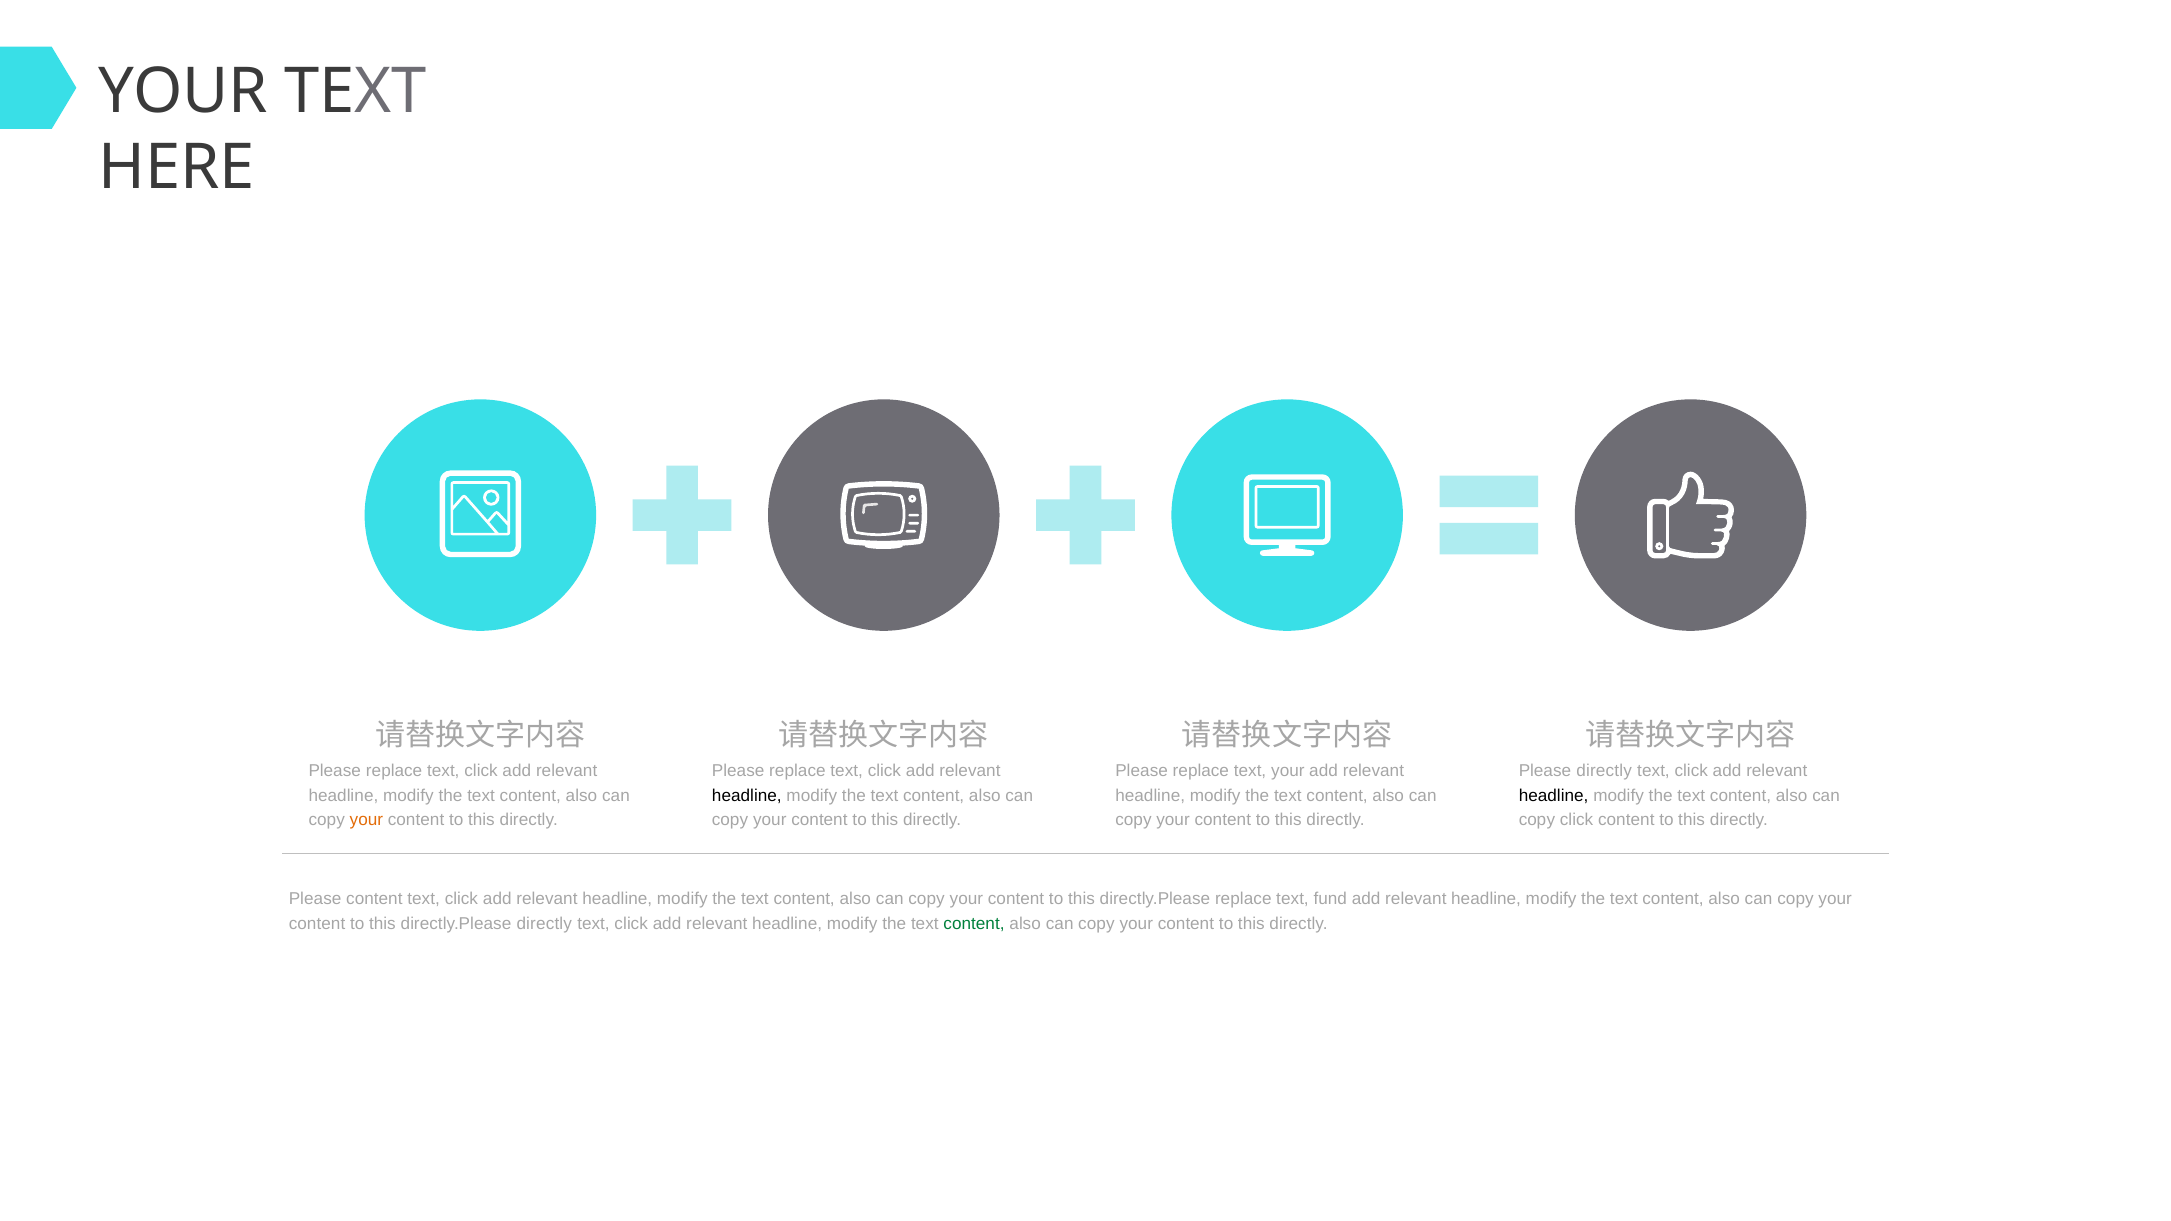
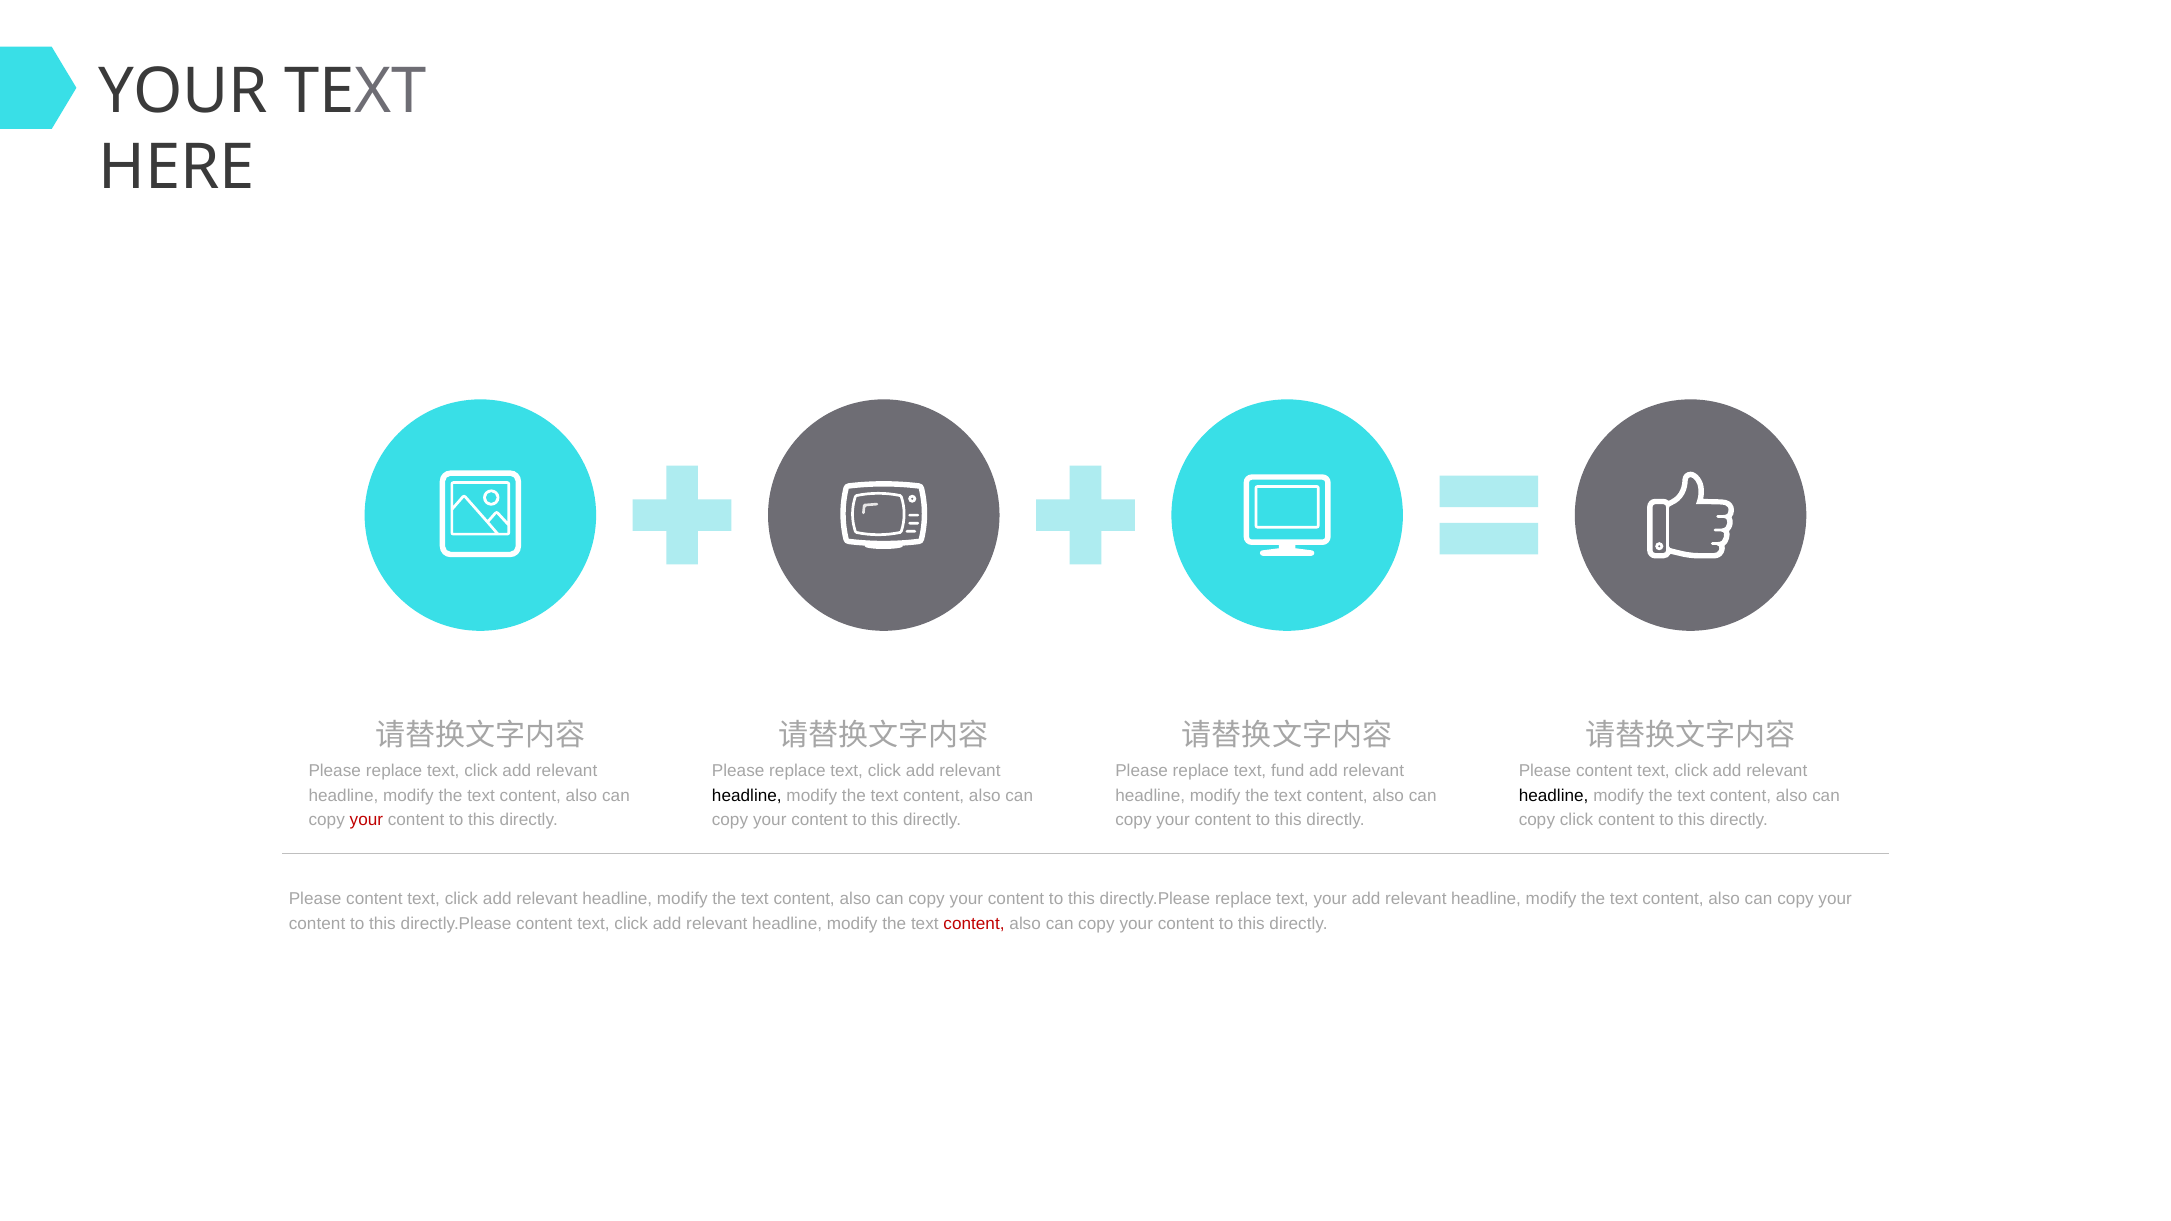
text your: your -> fund (1288, 771)
directly: directly -> content (1604, 771)
your colour: orange -> red (366, 820)
text fund: fund -> your (1330, 899)
directly.Please directly: directly -> content (544, 924)
content colour: green -> red (974, 924)
